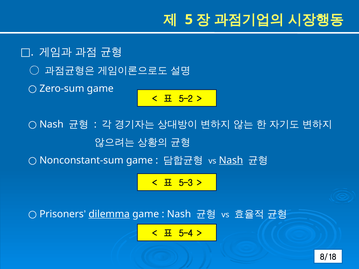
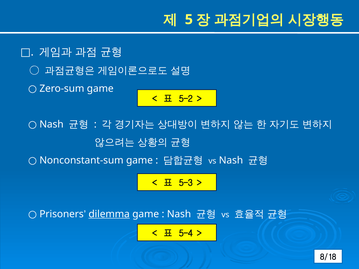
Nash underline: present -> none (231, 160)
